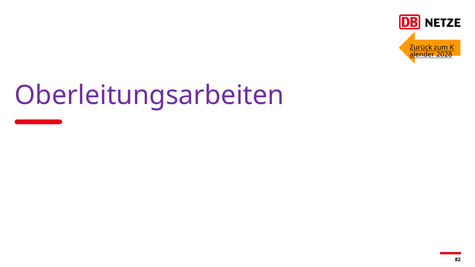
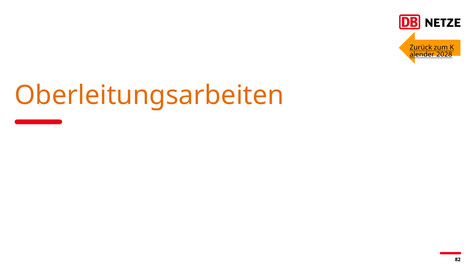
Oberleitungsarbeiten colour: purple -> orange (149, 96)
